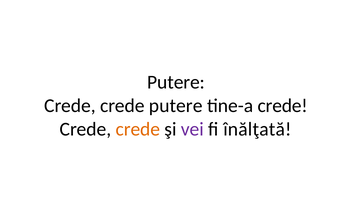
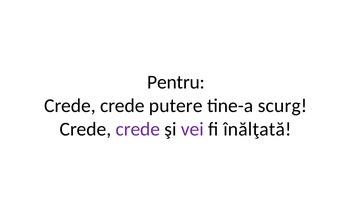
Putere: Putere -> Pentru (176, 82)
tine-a crede: crede -> scurg (283, 106)
crede colour: orange -> purple (138, 129)
